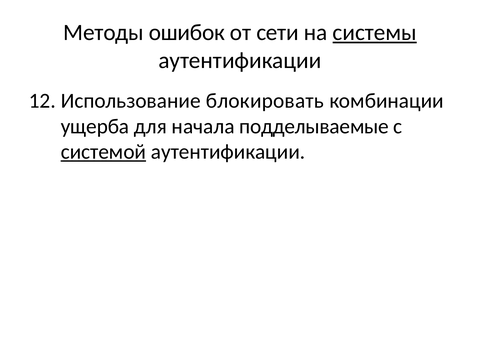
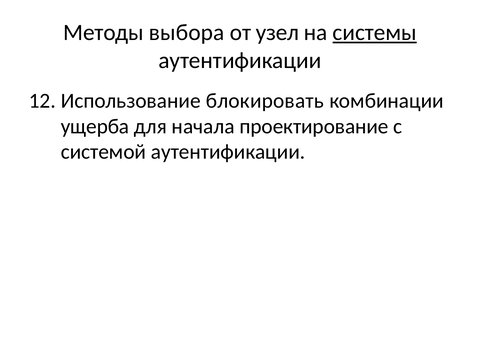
ошибок: ошибок -> выбора (187, 32)
сети: сети -> узел (278, 32)
подделываемые: подделываемые -> проектирование (314, 126)
системой underline: present -> none (103, 152)
